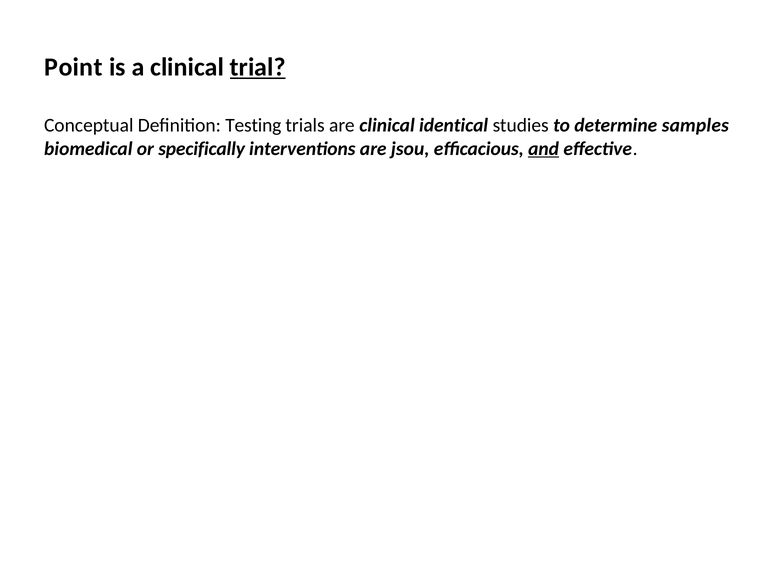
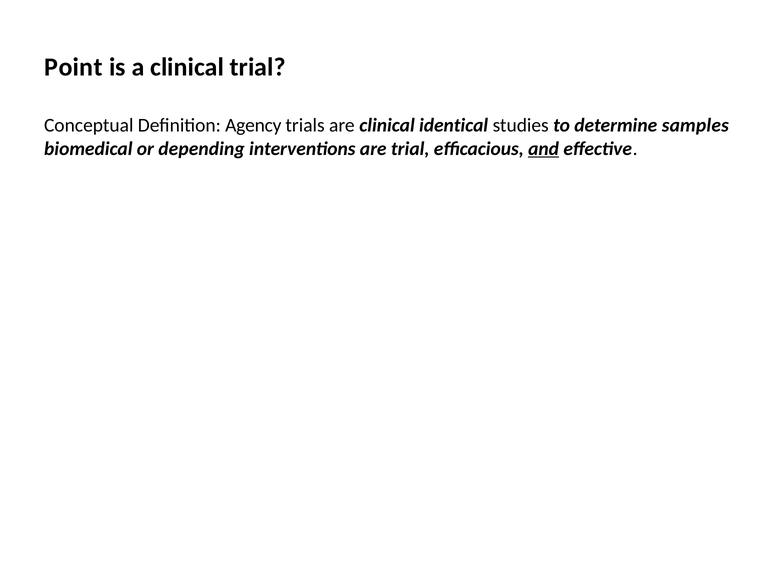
trial underline: present -> none (258, 67)
Testing: Testing -> Agency (253, 125)
specifically: specifically -> depending (202, 148)
are jsou: jsou -> trial (410, 148)
